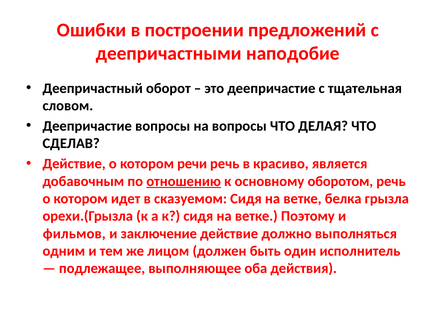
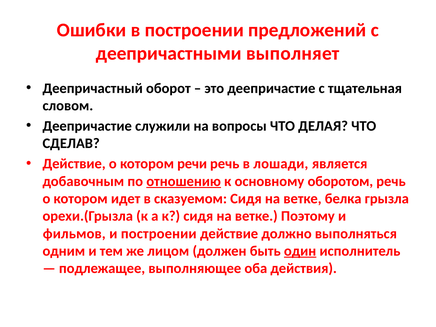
наподобие: наподобие -> выполняет (293, 53)
Деепричастие вопросы: вопросы -> служили (163, 126)
красиво: красиво -> лошади (281, 164)
и заключение: заключение -> построении (159, 234)
один underline: none -> present (300, 251)
